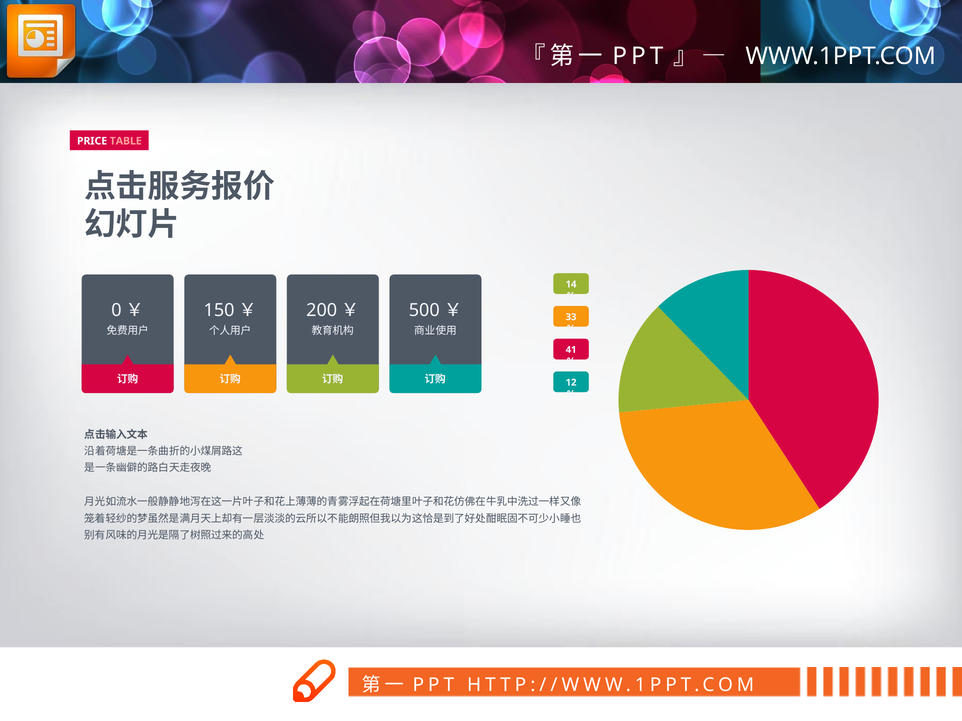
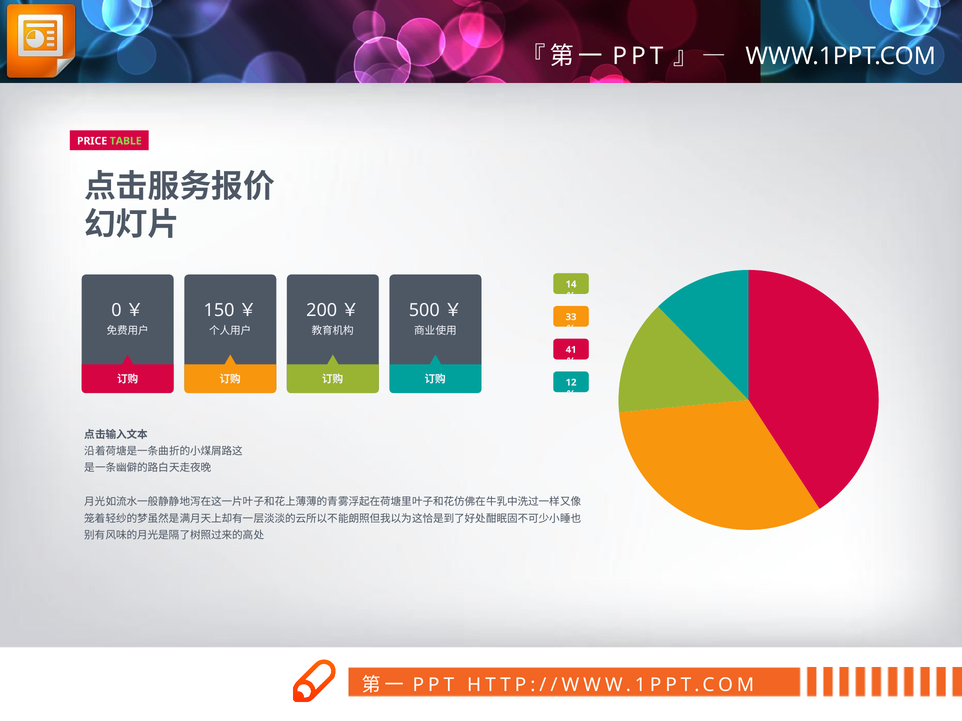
TABLE colour: pink -> light green (126, 141)
